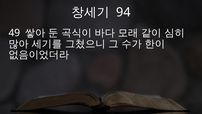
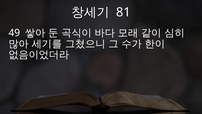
94: 94 -> 81 (123, 12)
